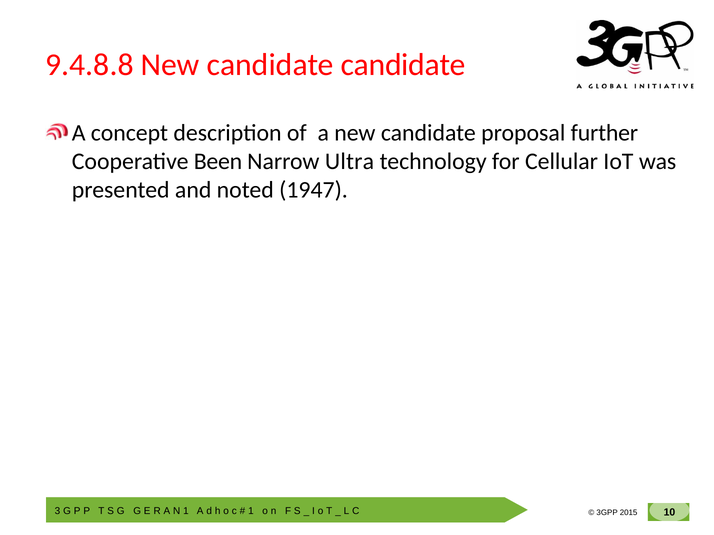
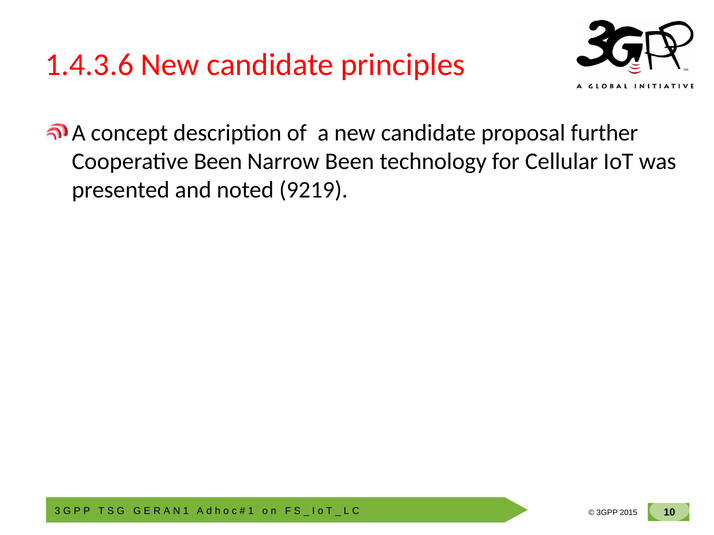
9.4.8.8: 9.4.8.8 -> 1.4.3.6 (89, 65)
candidate candidate: candidate -> principles (403, 65)
Narrow Ultra: Ultra -> Been (350, 162)
1947: 1947 -> 9219 (314, 190)
